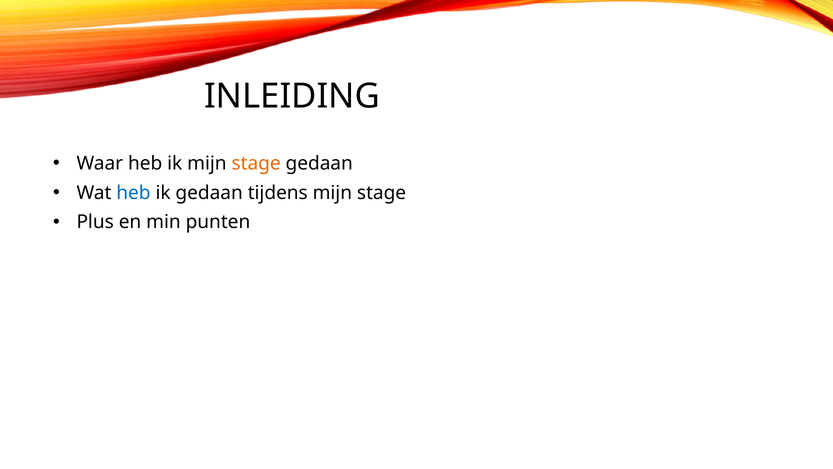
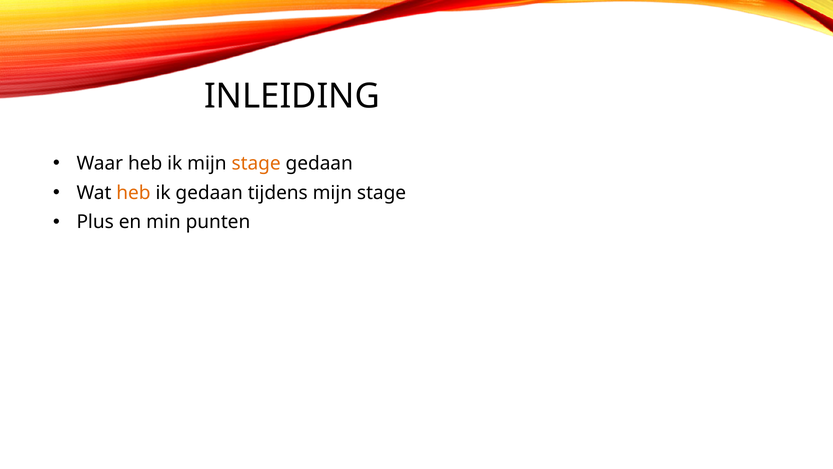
heb colour: blue -> orange (133, 193)
